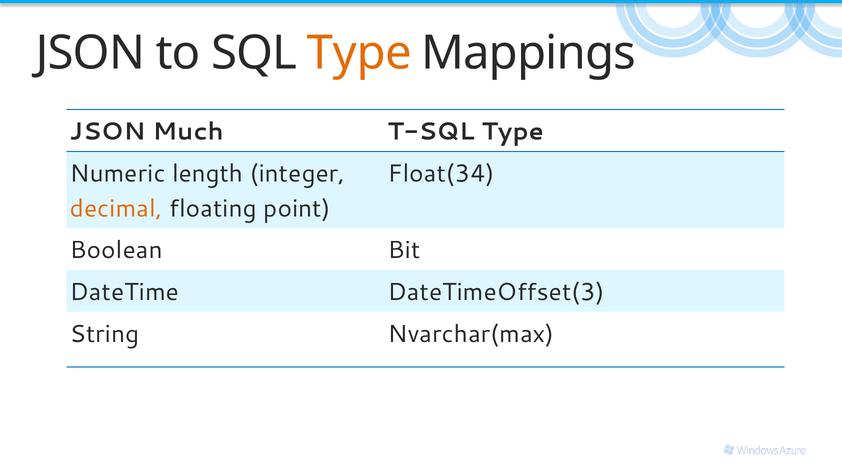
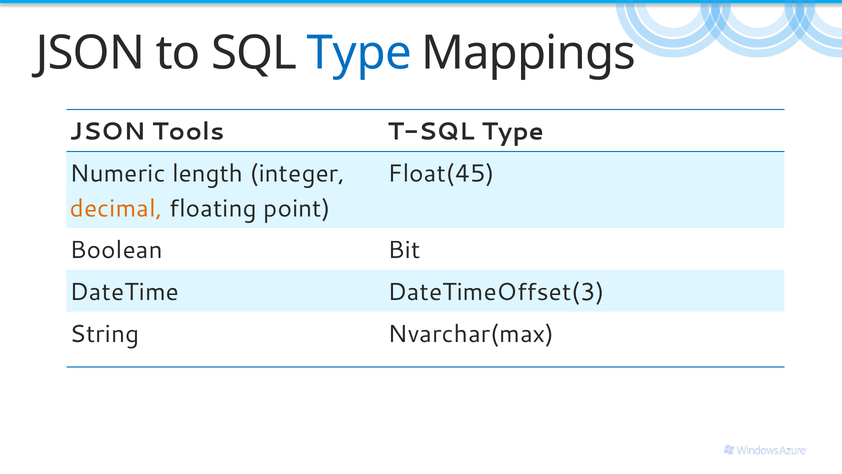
Type colour: orange -> blue (359, 53)
Much: Much -> Tools (188, 132)
Float(34: Float(34 -> Float(45 (441, 174)
